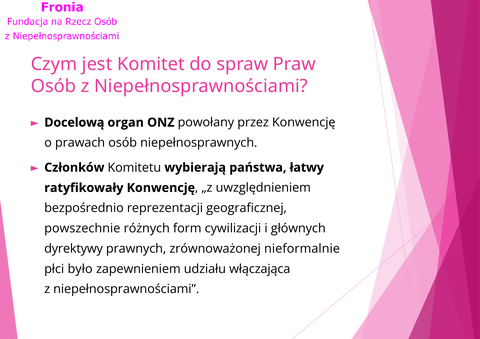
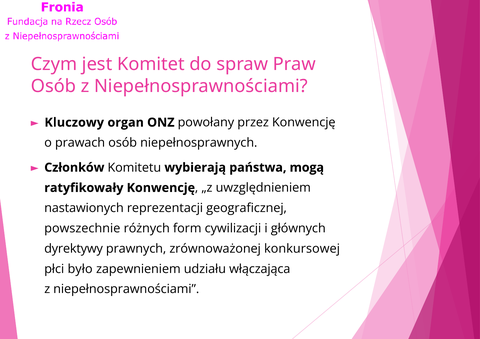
Docelową: Docelową -> Kluczowy (74, 123)
łatwy: łatwy -> mogą (307, 168)
bezpośrednio: bezpośrednio -> nastawionych (84, 208)
nieformalnie: nieformalnie -> konkursowej (302, 249)
